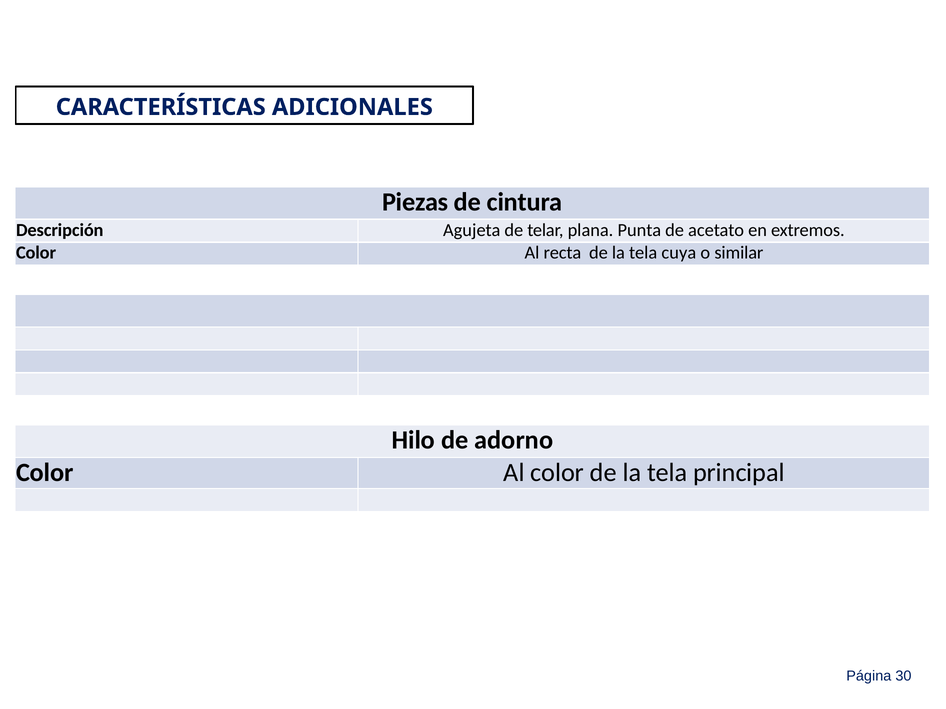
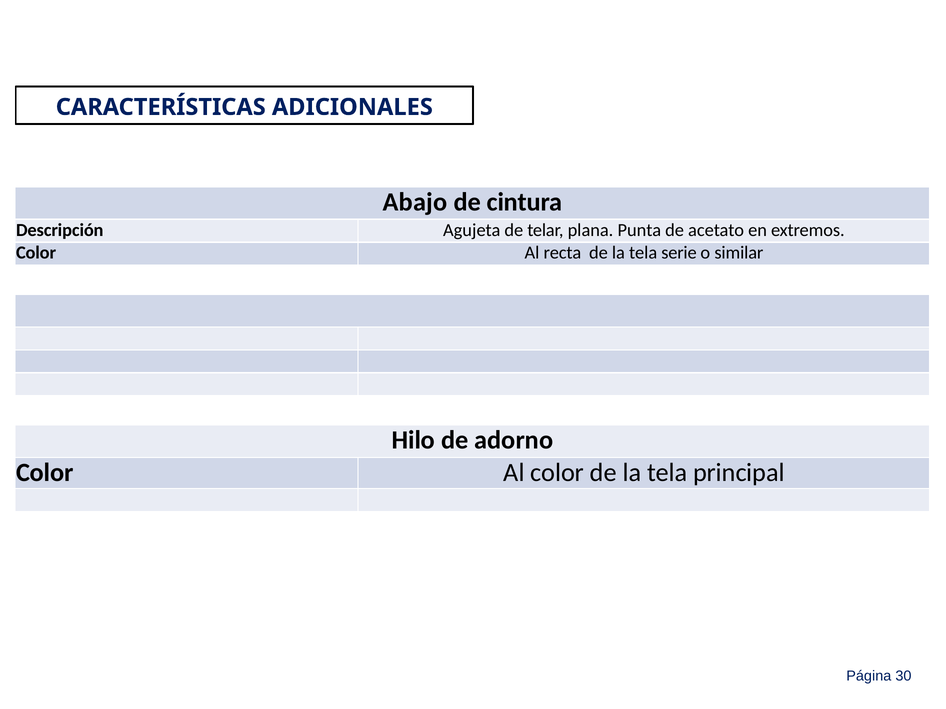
Piezas: Piezas -> Abajo (415, 202)
cuya: cuya -> serie (679, 253)
